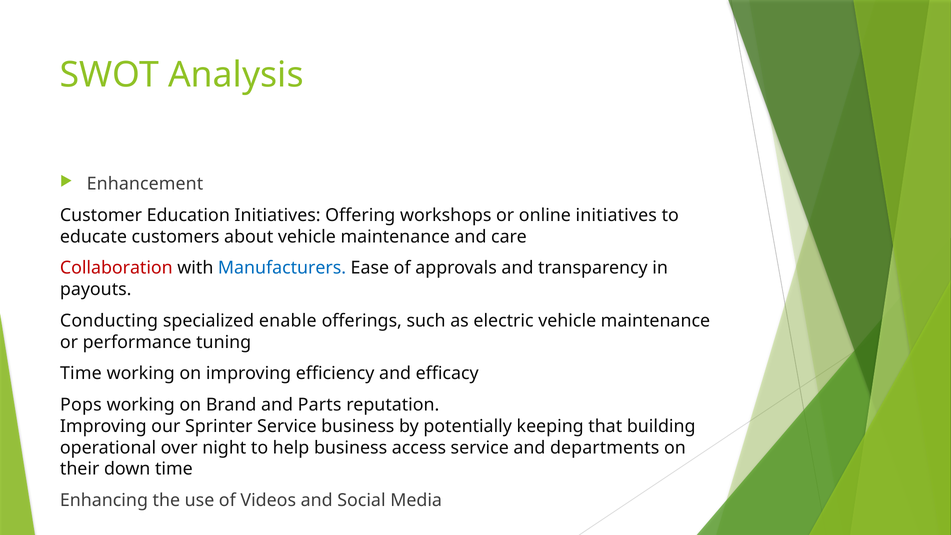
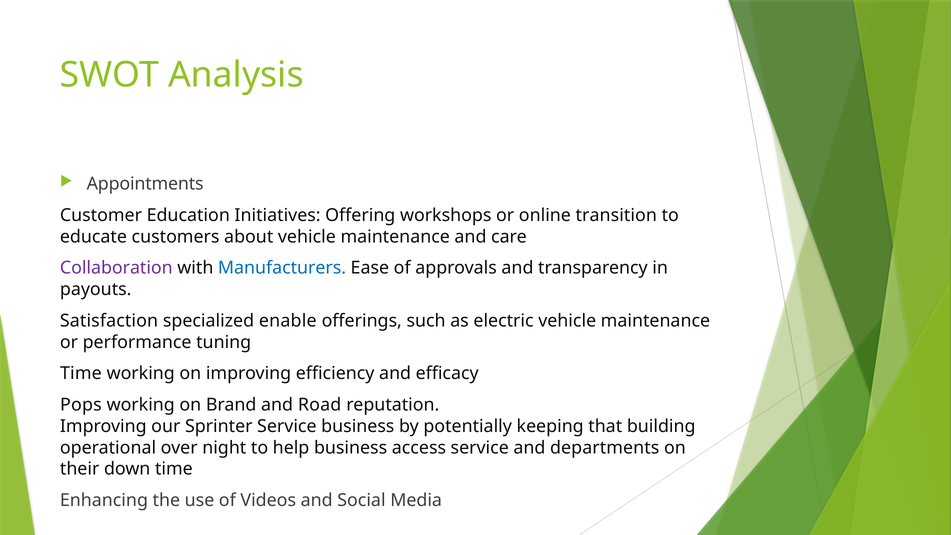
Enhancement: Enhancement -> Appointments (145, 184)
online initiatives: initiatives -> transition (616, 215)
Collaboration colour: red -> purple (116, 268)
Conducting: Conducting -> Satisfaction (109, 321)
Parts: Parts -> Road (320, 405)
